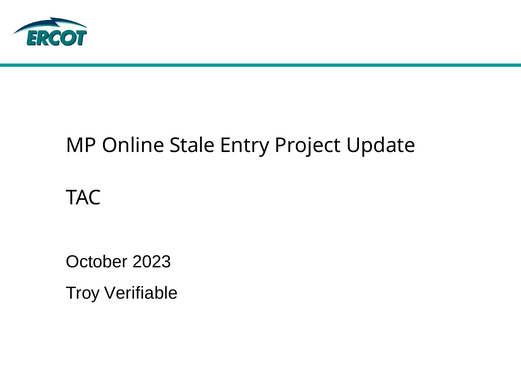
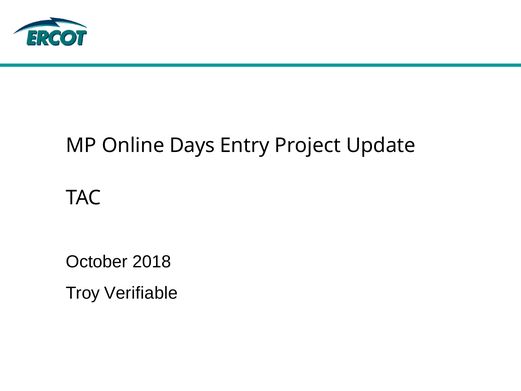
Stale: Stale -> Days (192, 146)
2023: 2023 -> 2018 (152, 262)
